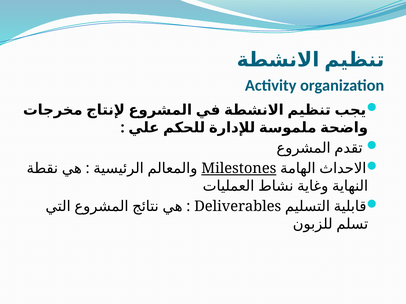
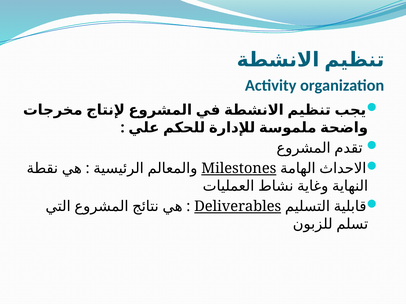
Deliverables underline: none -> present (238, 207)
